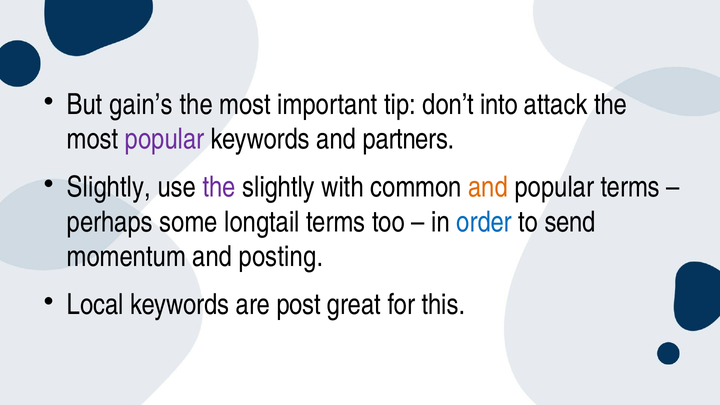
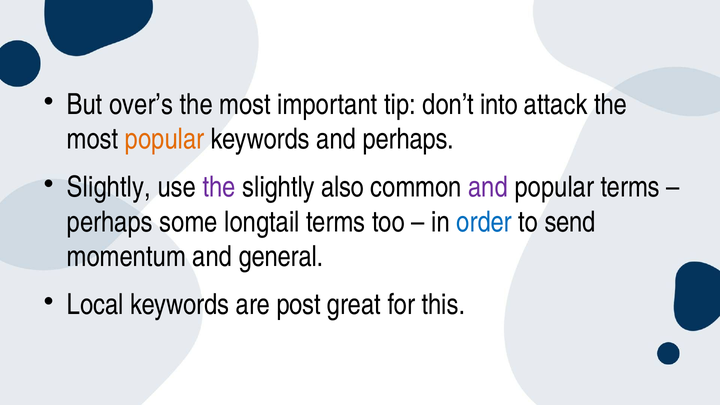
gain’s: gain’s -> over’s (141, 105)
popular colour: purple -> orange (165, 139)
and partners: partners -> perhaps (408, 139)
with: with -> also (343, 187)
and colour: orange -> purple (488, 187)
posting: posting -> general (281, 257)
